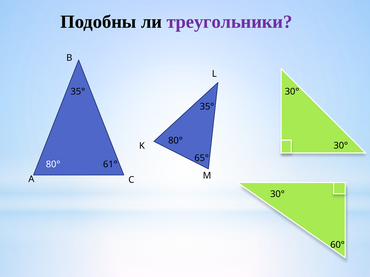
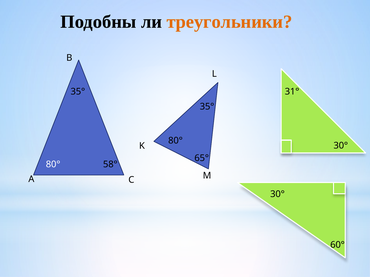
треугольники colour: purple -> orange (229, 22)
30°: 30° -> 31° (292, 92)
61°: 61° -> 58° (110, 165)
